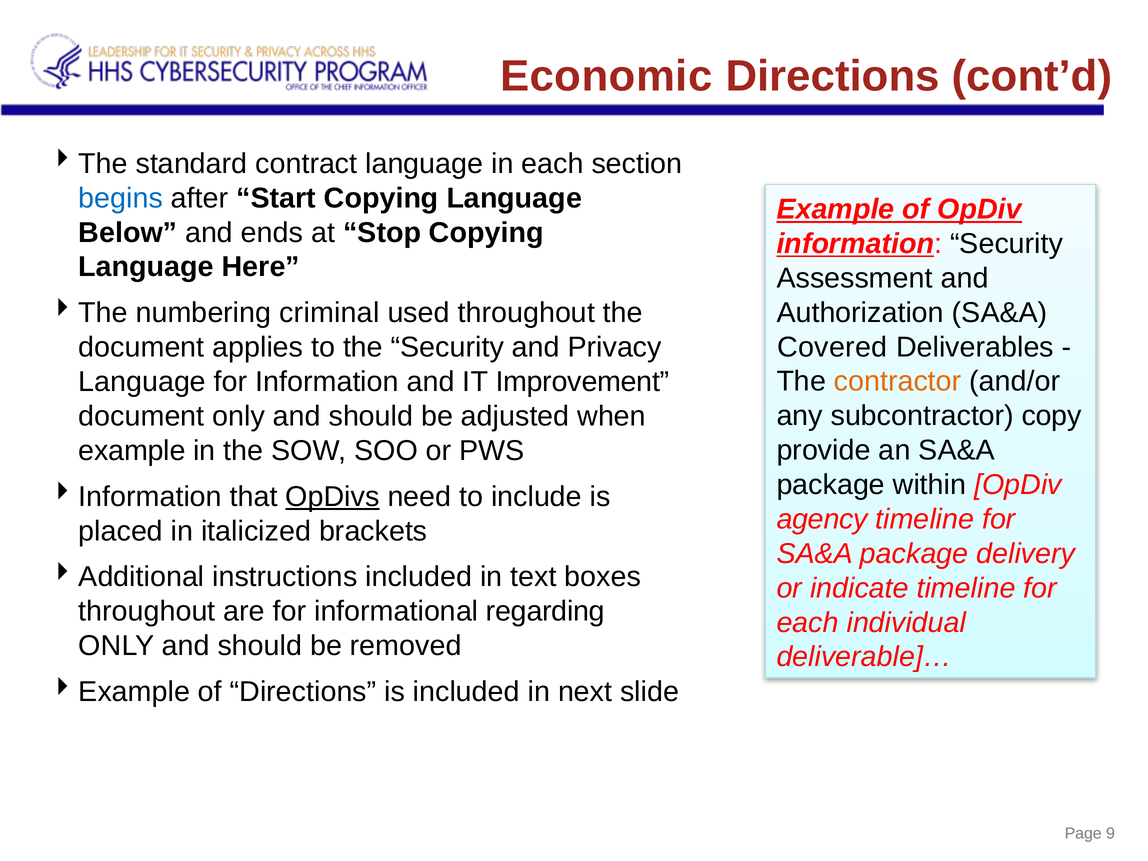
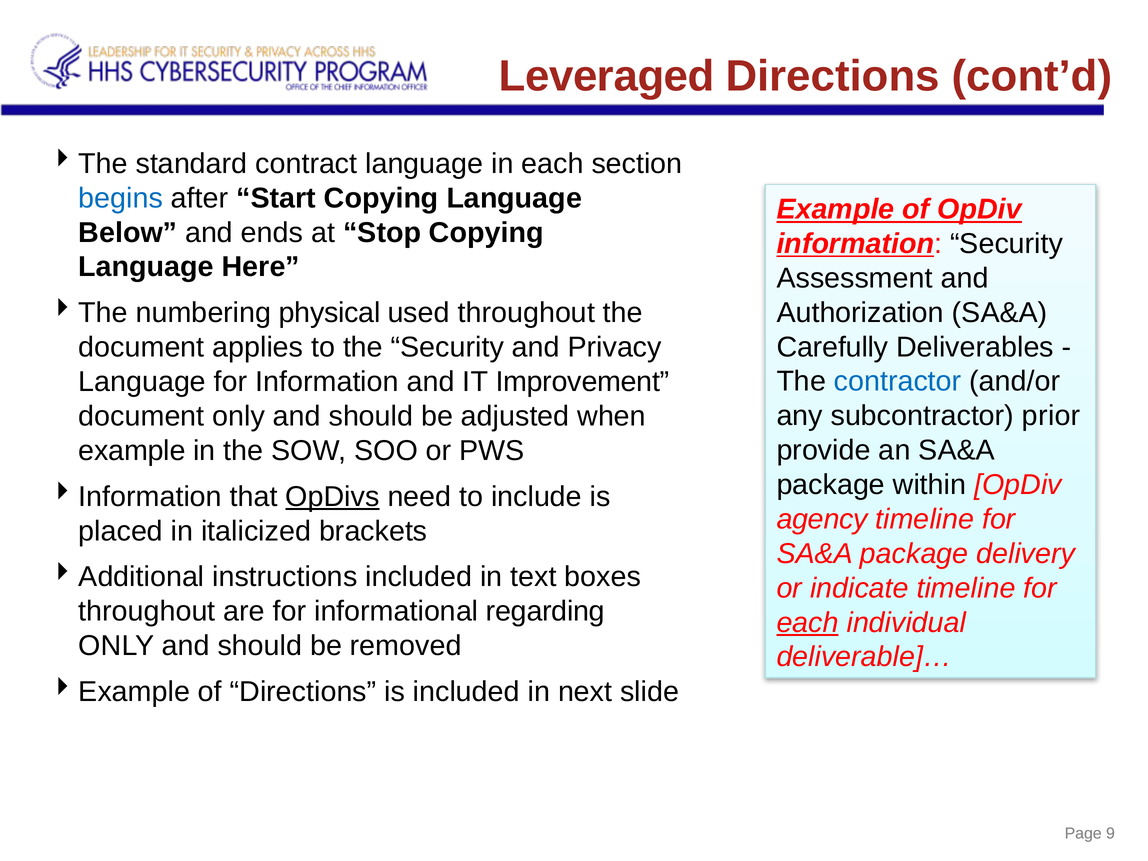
Economic: Economic -> Leveraged (607, 76)
criminal: criminal -> physical (330, 313)
Covered: Covered -> Carefully (832, 347)
contractor colour: orange -> blue (898, 381)
copy: copy -> prior (1051, 416)
each underline: none -> present (808, 623)
